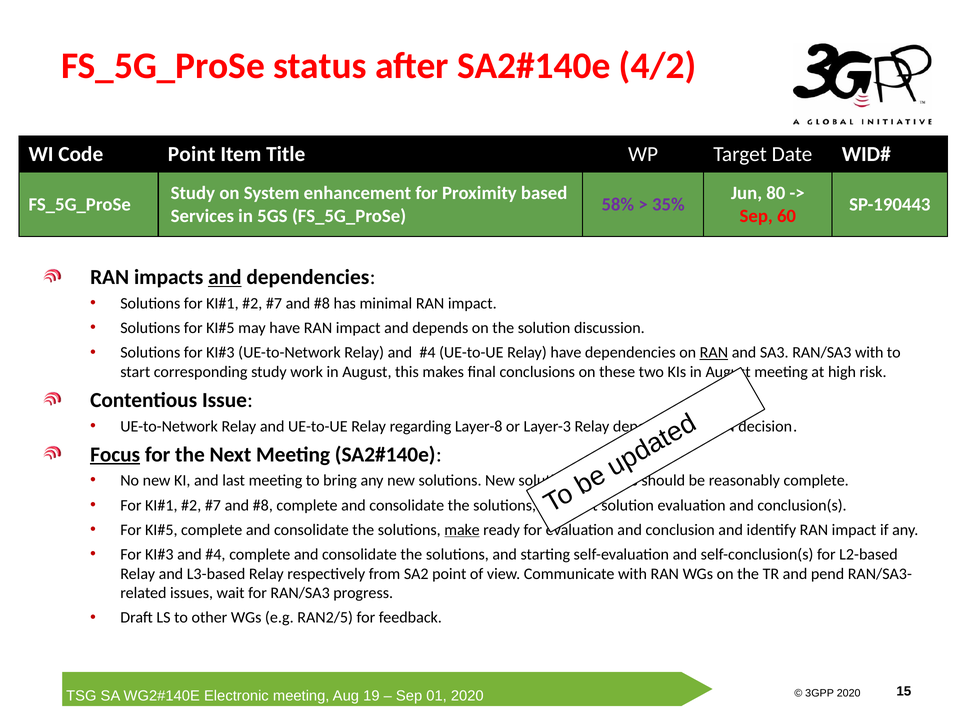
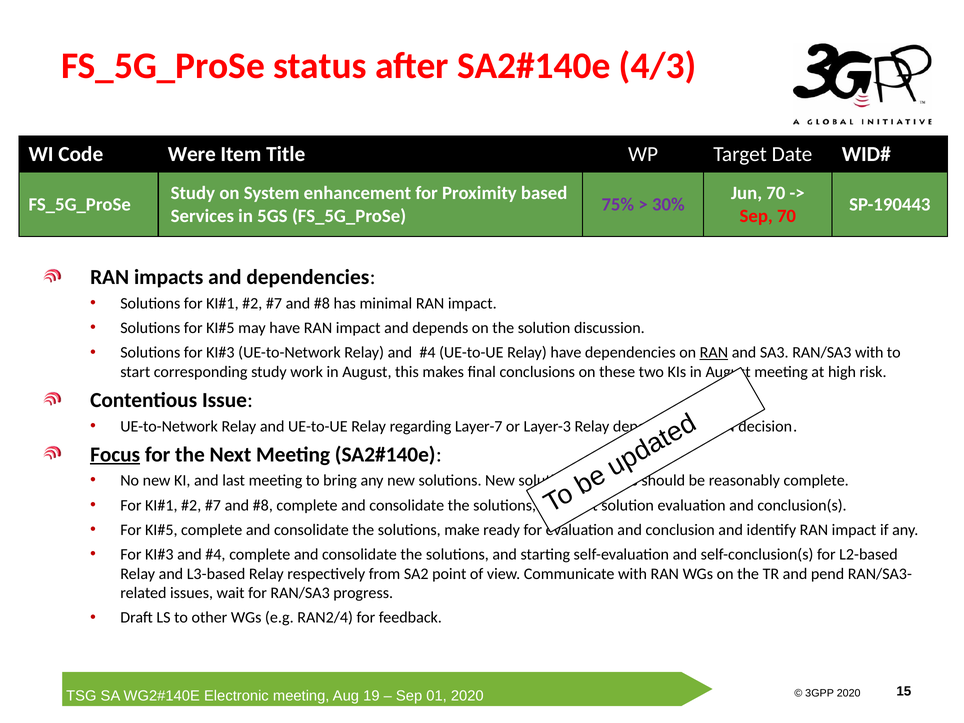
4/2: 4/2 -> 4/3 (658, 66)
Code Point: Point -> Were (192, 154)
Jun 80: 80 -> 70 (776, 193)
58%: 58% -> 75% (618, 204)
35%: 35% -> 30% (668, 204)
Sep 60: 60 -> 70 (786, 216)
and underline: present -> none (225, 277)
Layer-8: Layer-8 -> Layer-7 (479, 426)
make underline: present -> none (462, 530)
RAN2/5: RAN2/5 -> RAN2/4 (325, 618)
